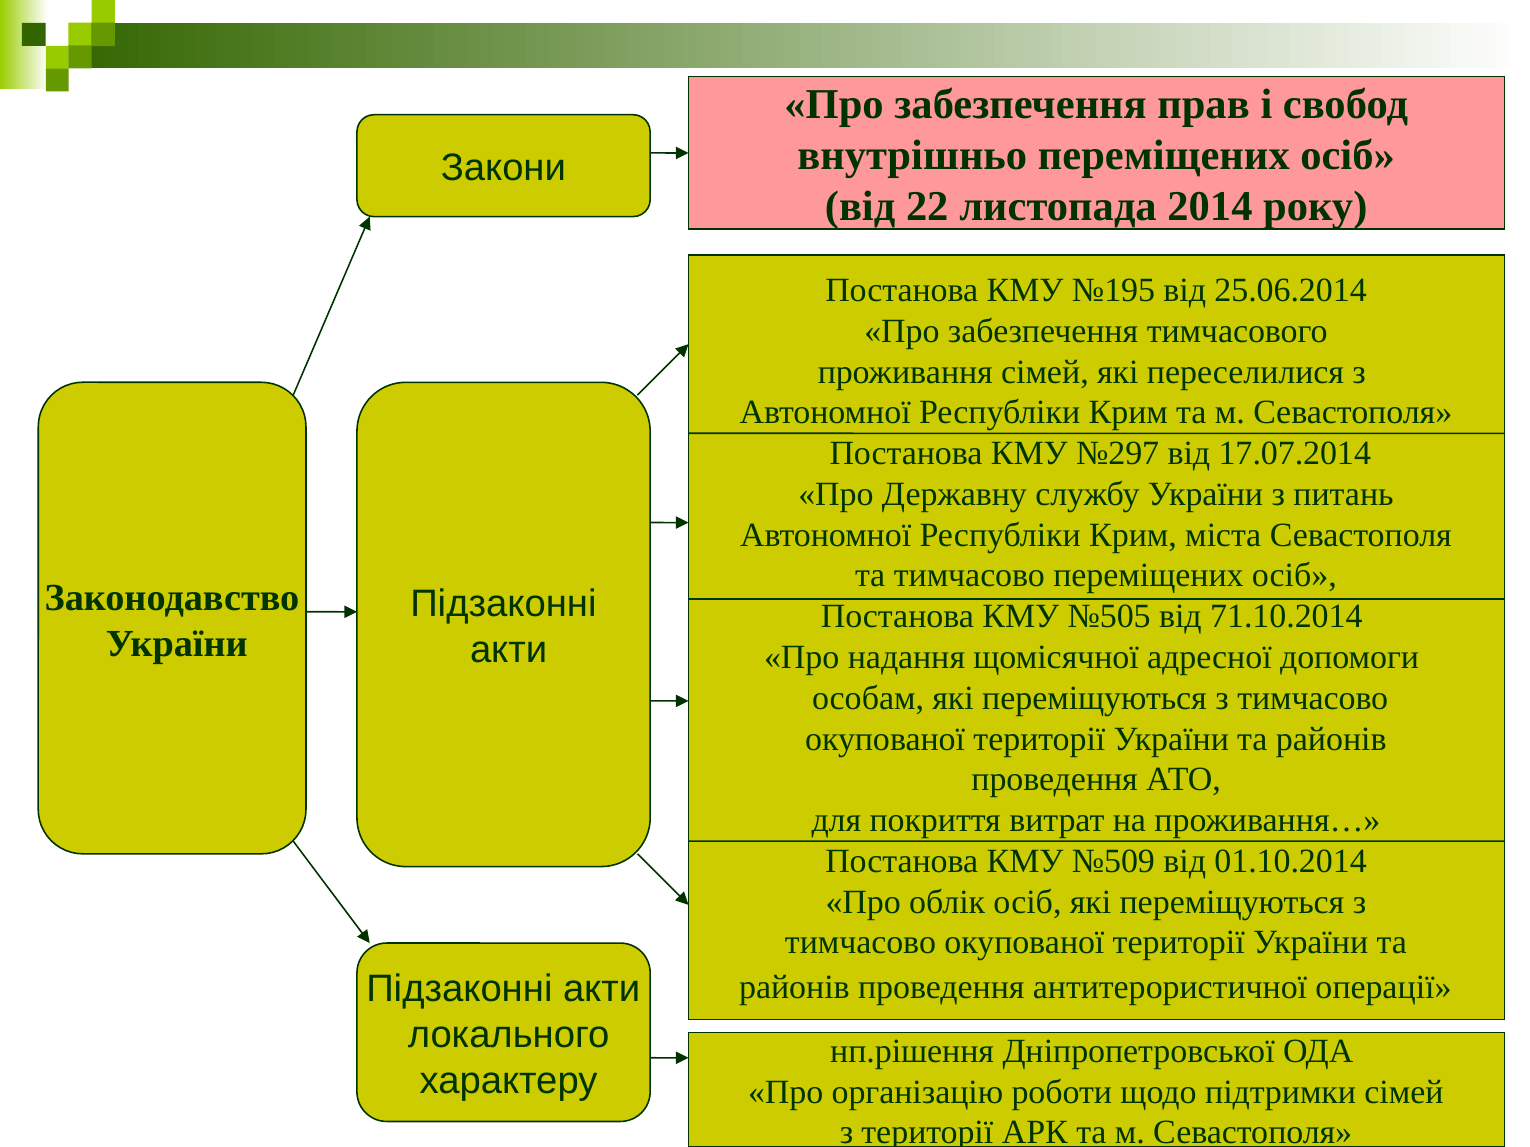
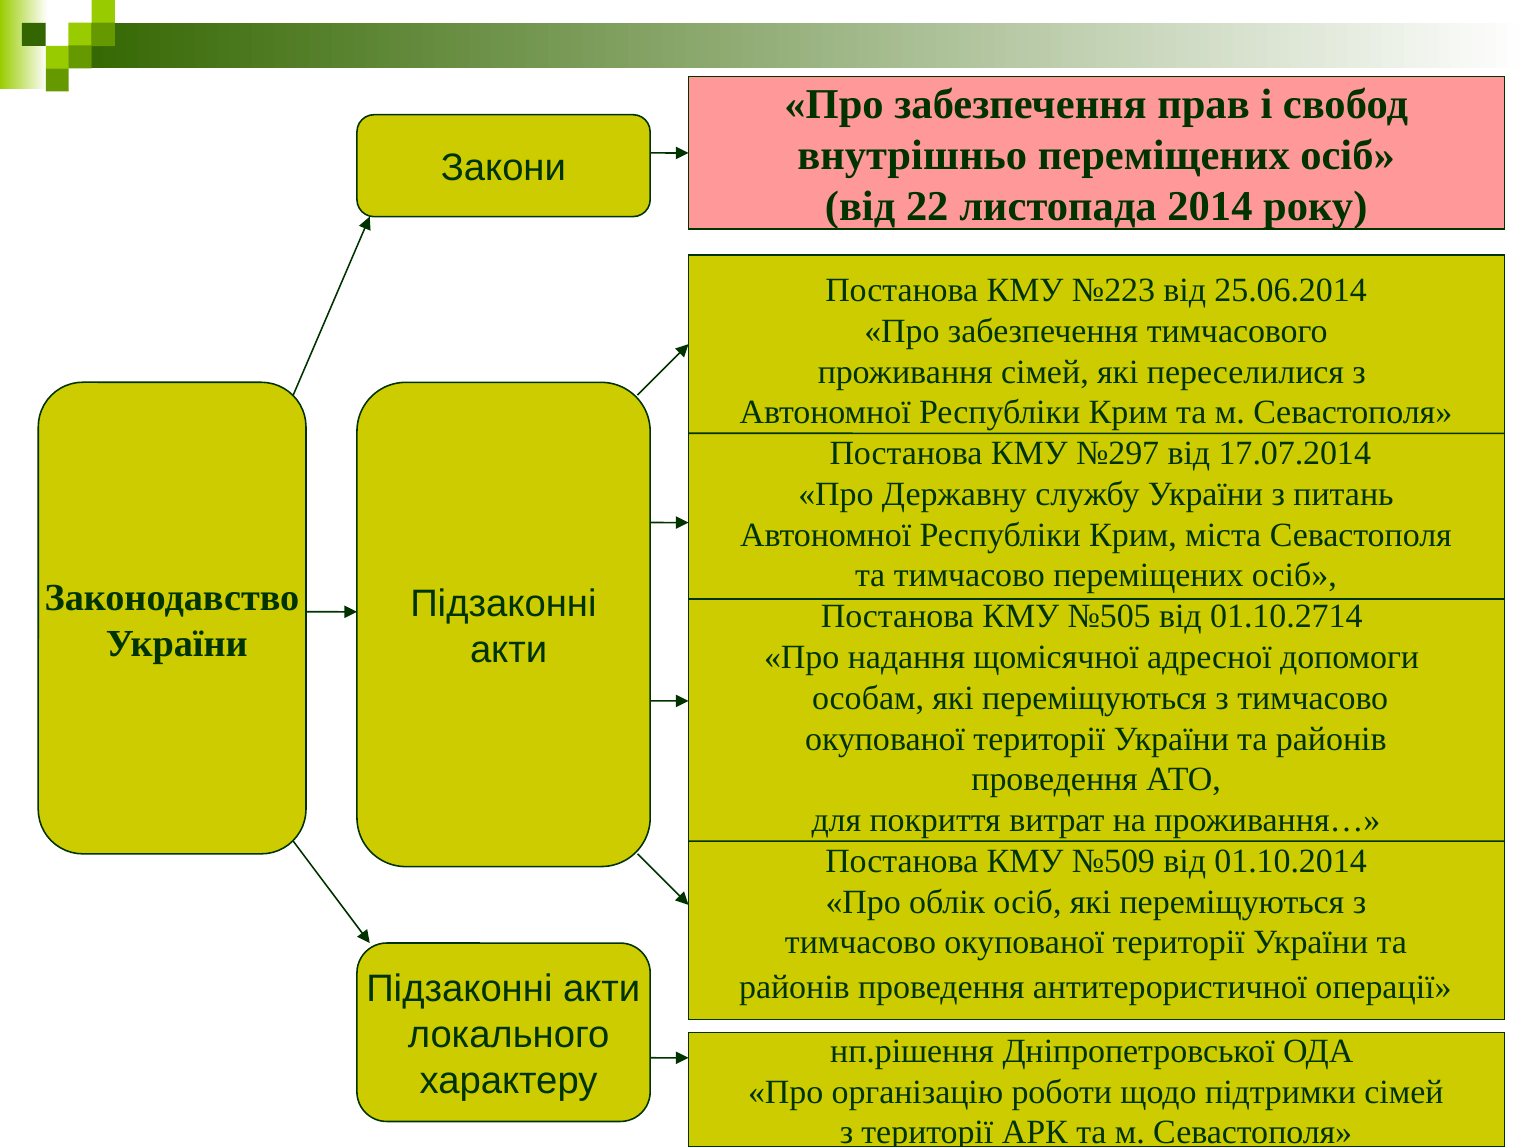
№195: №195 -> №223 (1114, 291)
71.10.2014: 71.10.2014 -> 01.10.2714 (1286, 617)
